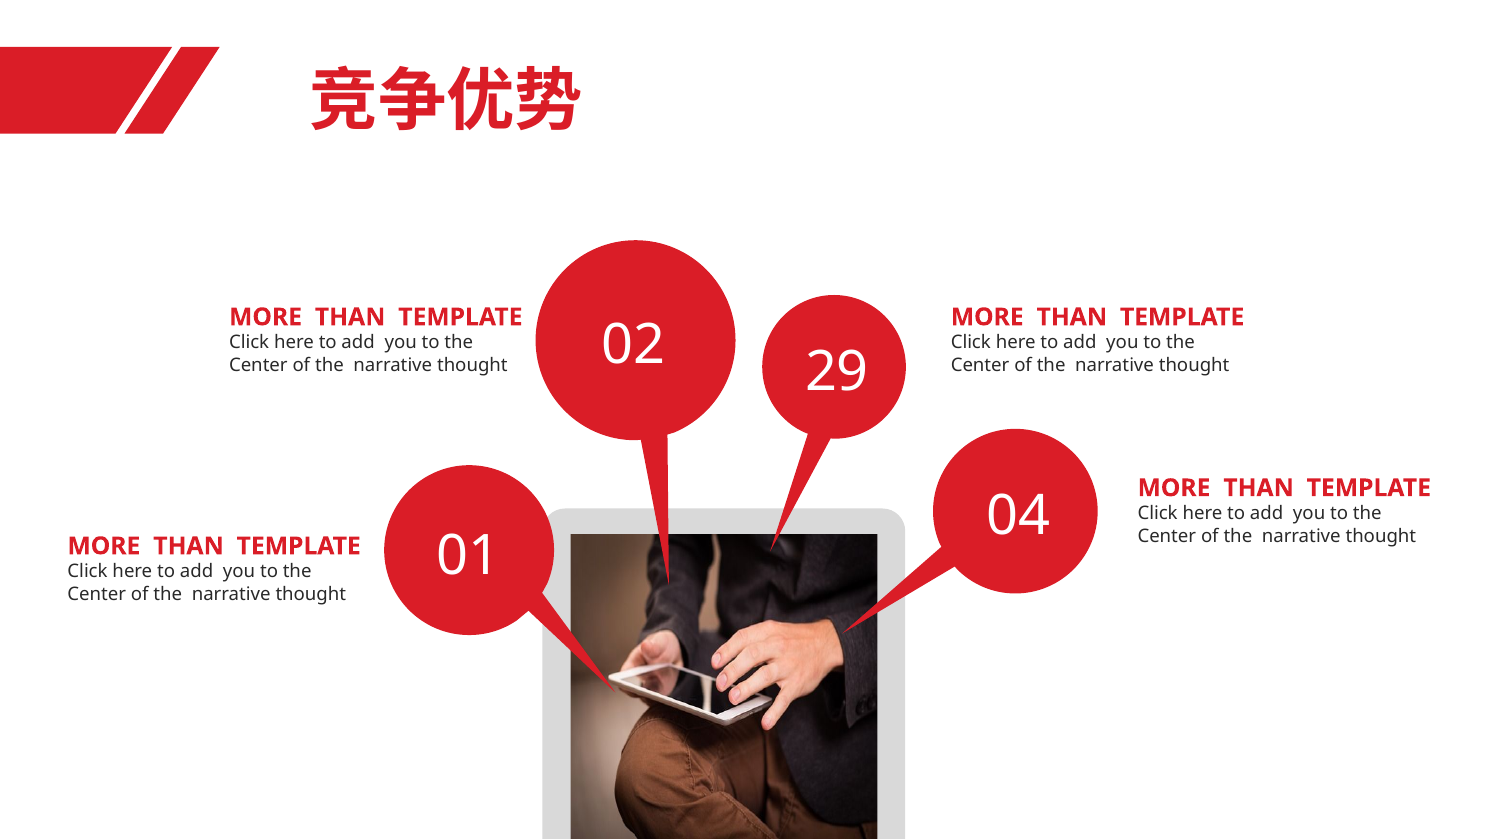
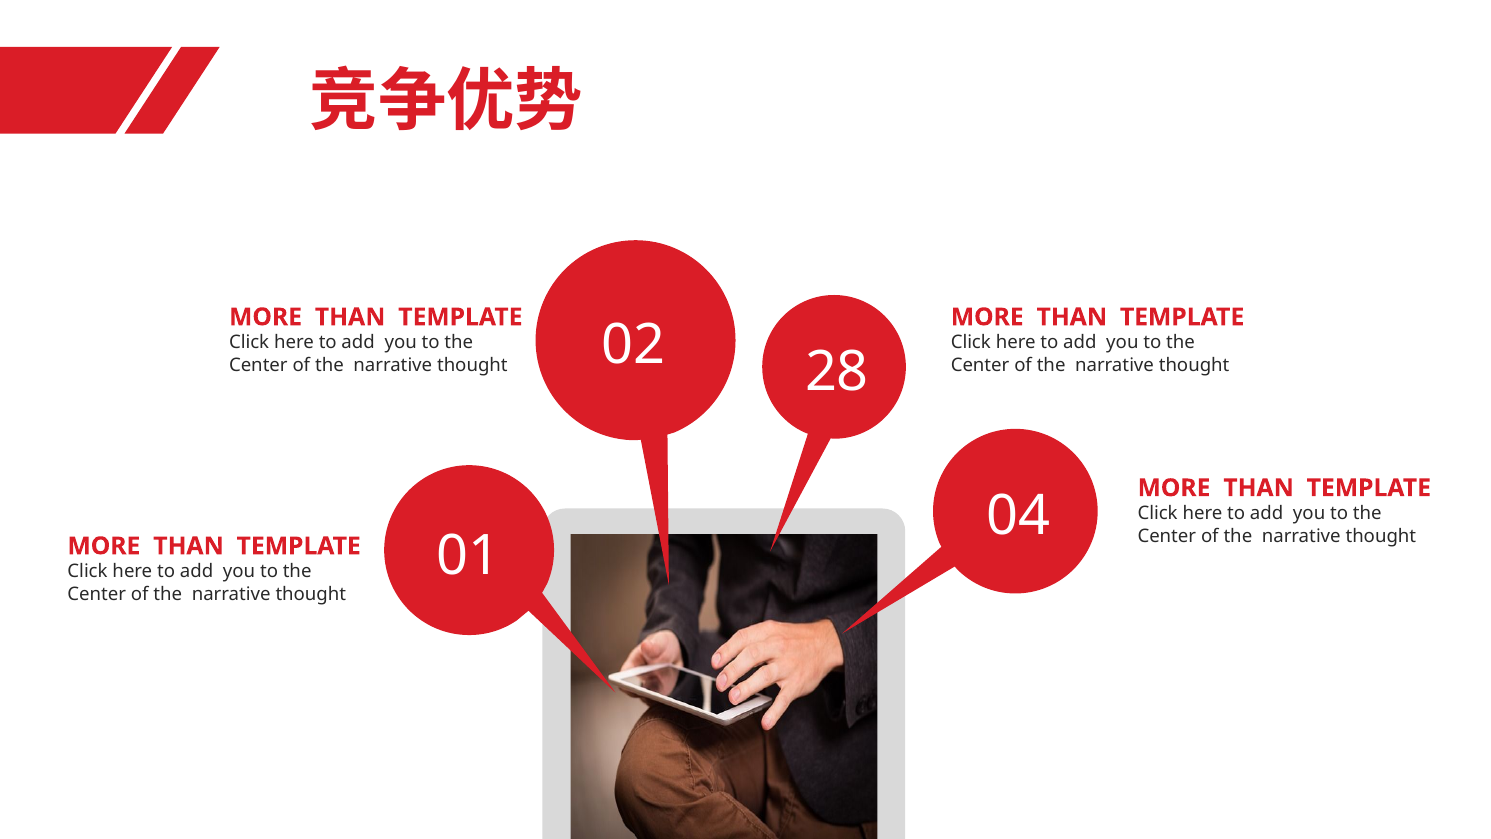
29: 29 -> 28 (837, 372)
